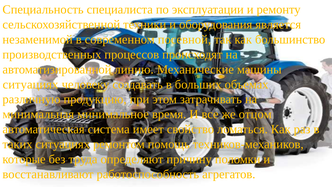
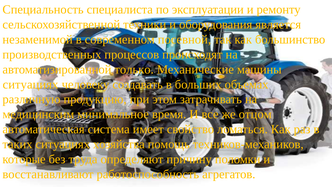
линию: линию -> только (134, 69)
минимальная: минимальная -> медицинским (38, 114)
ремонтом: ремонтом -> хозяйства (119, 144)
